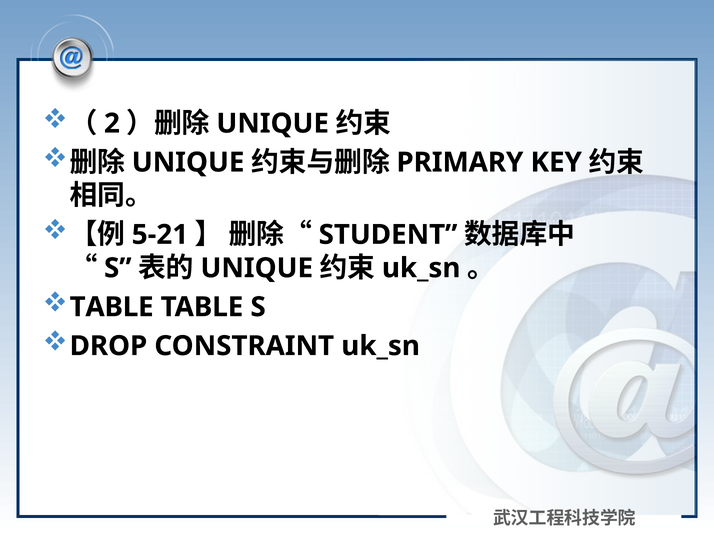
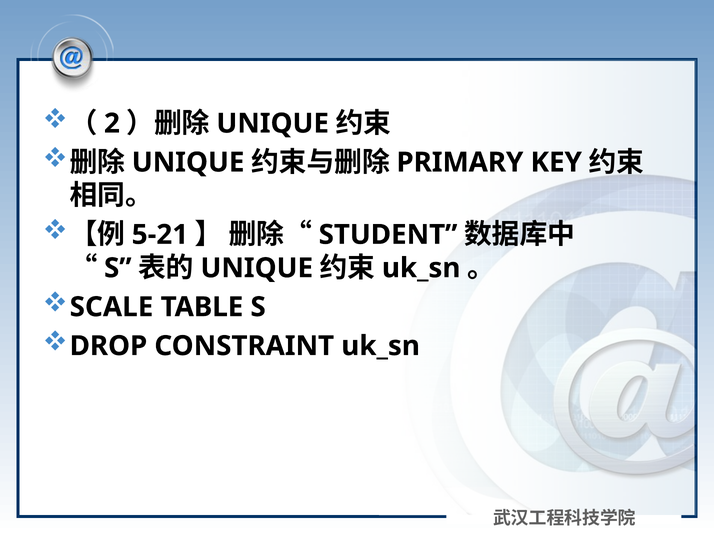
TABLE: TABLE -> SCALE (111, 307)
